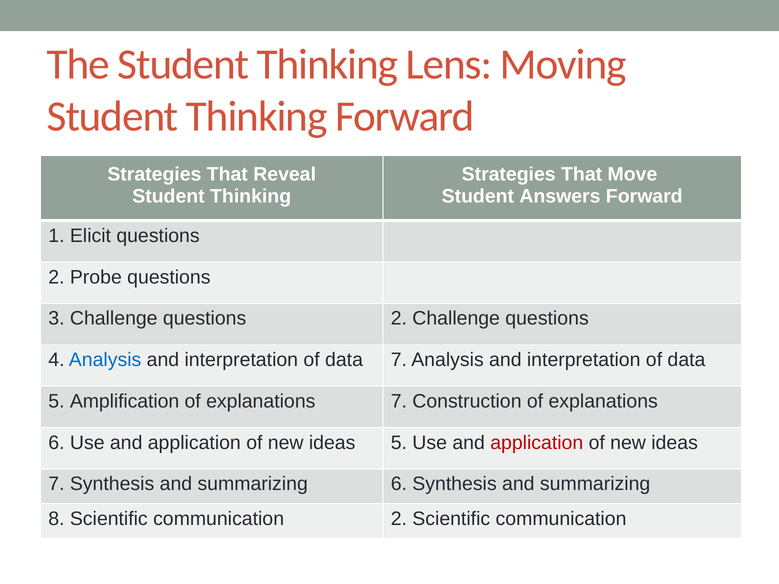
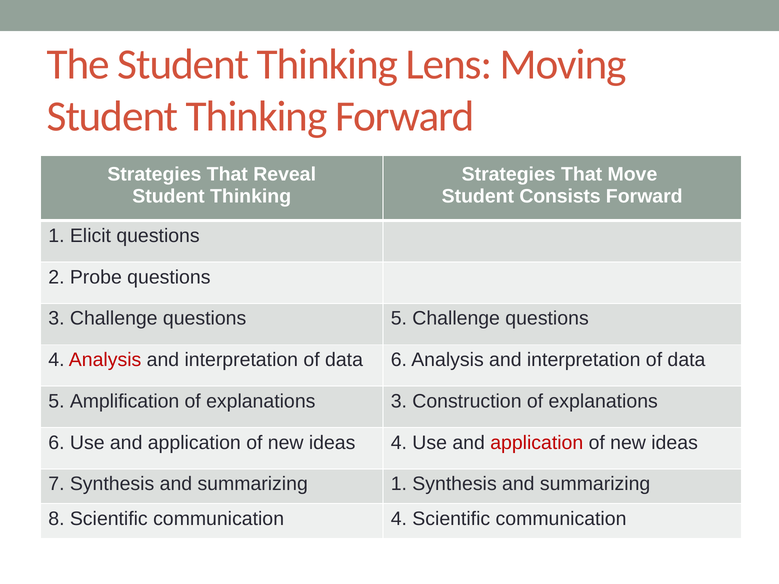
Answers: Answers -> Consists (560, 196)
Challenge questions 2: 2 -> 5 (399, 319)
Analysis colour: blue -> red (105, 360)
data 7: 7 -> 6 (399, 360)
explanations 7: 7 -> 3 (399, 401)
ideas 5: 5 -> 4 (399, 443)
summarizing 6: 6 -> 1 (399, 484)
communication 2: 2 -> 4 (399, 519)
